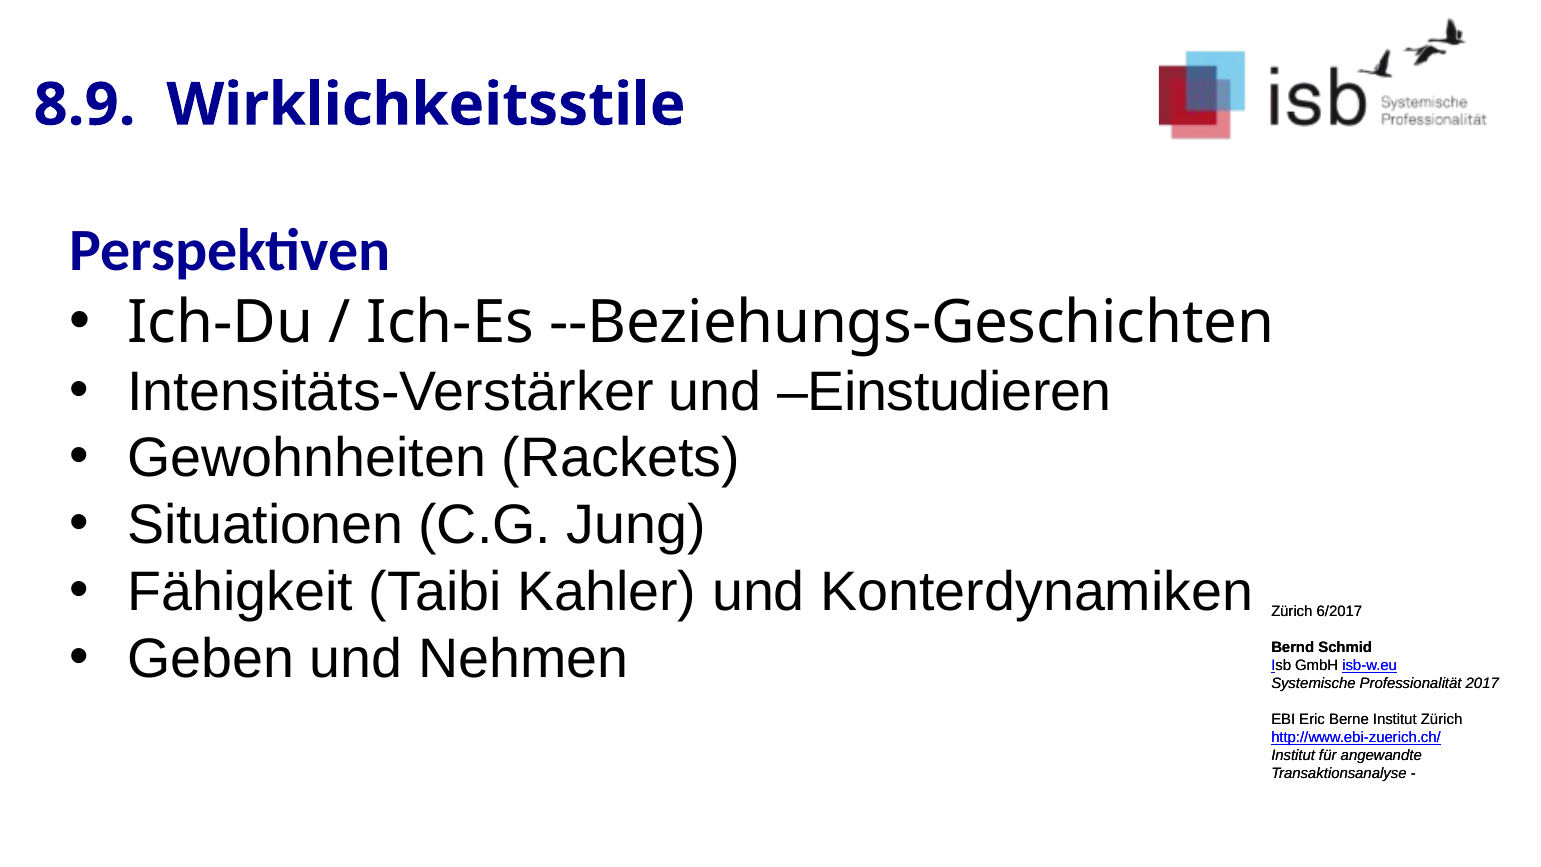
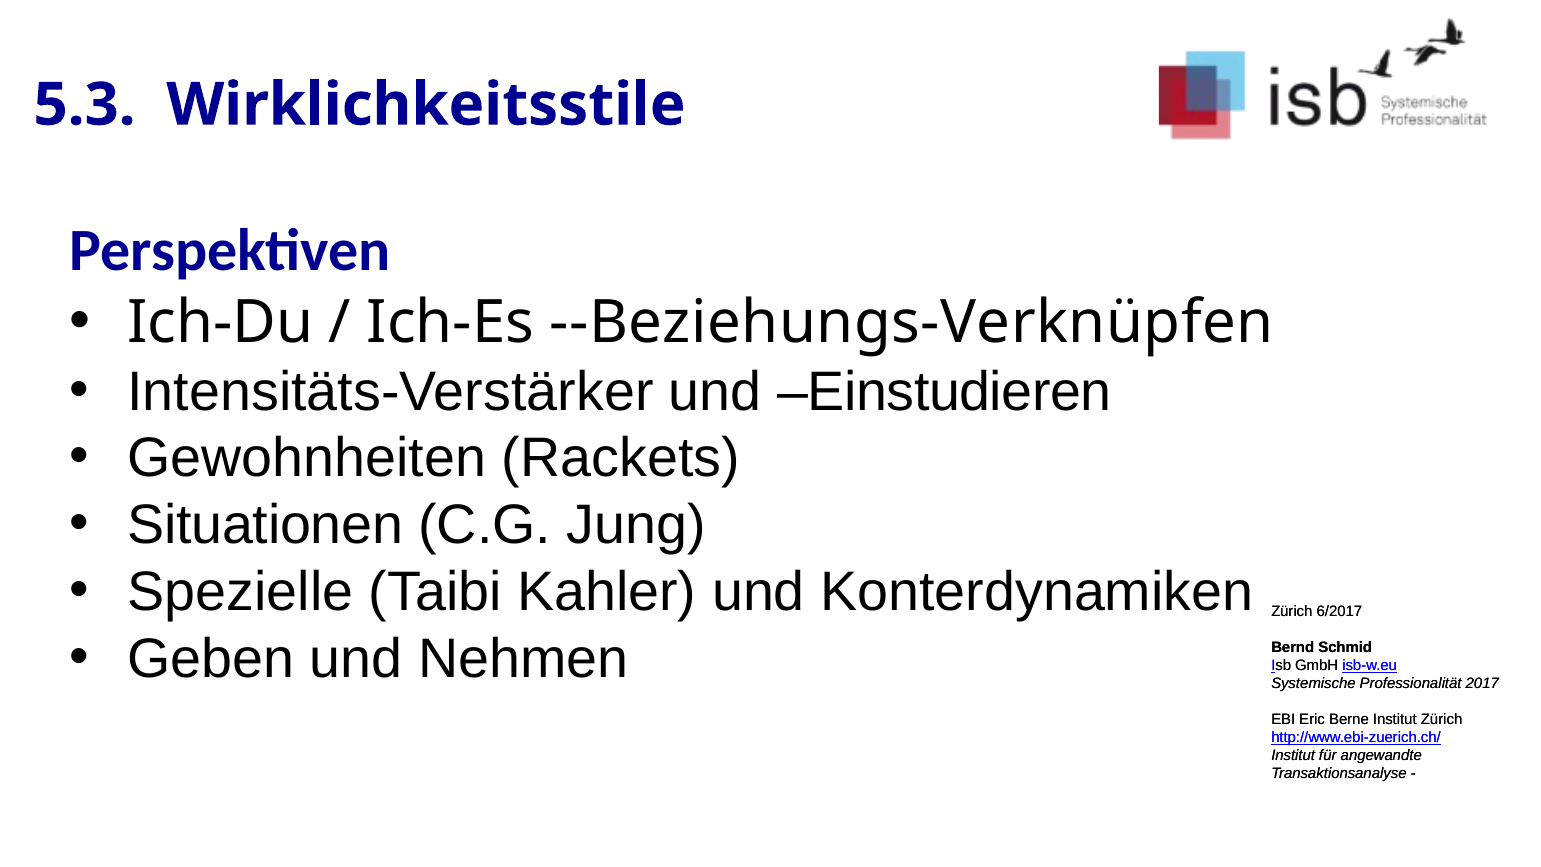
8.9: 8.9 -> 5.3 (85, 105)
--Beziehungs-Geschichten: --Beziehungs-Geschichten -> --Beziehungs-Verknüpfen (912, 323)
Fähigkeit: Fähigkeit -> Spezielle (240, 592)
